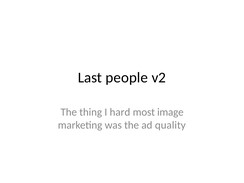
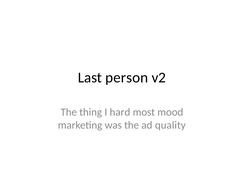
people: people -> person (127, 78)
image: image -> mood (170, 112)
